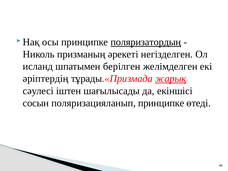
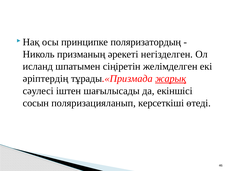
поляризатордың underline: present -> none (146, 42)
берілген: берілген -> сіңіретін (122, 66)
поляризацияланып принципке: принципке -> керсеткіші (161, 103)
